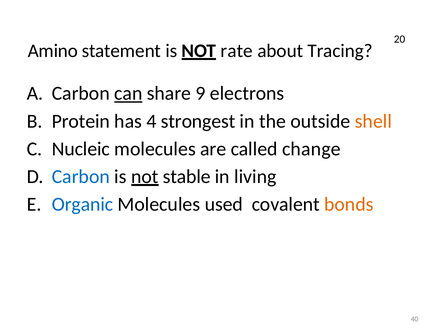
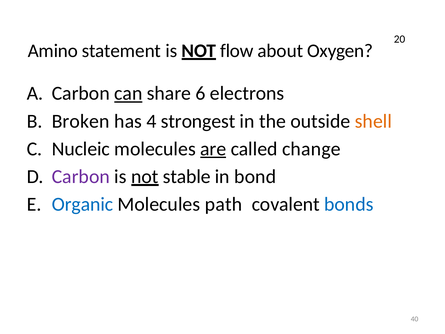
rate: rate -> flow (237, 51)
Tracing: Tracing -> Oxygen (340, 51)
9: 9 -> 6 (200, 93)
Protein: Protein -> Broken (81, 121)
are underline: none -> present (213, 149)
Carbon colour: blue -> purple (81, 176)
living: living -> bond (255, 176)
used: used -> path (224, 204)
bonds colour: orange -> blue (349, 204)
